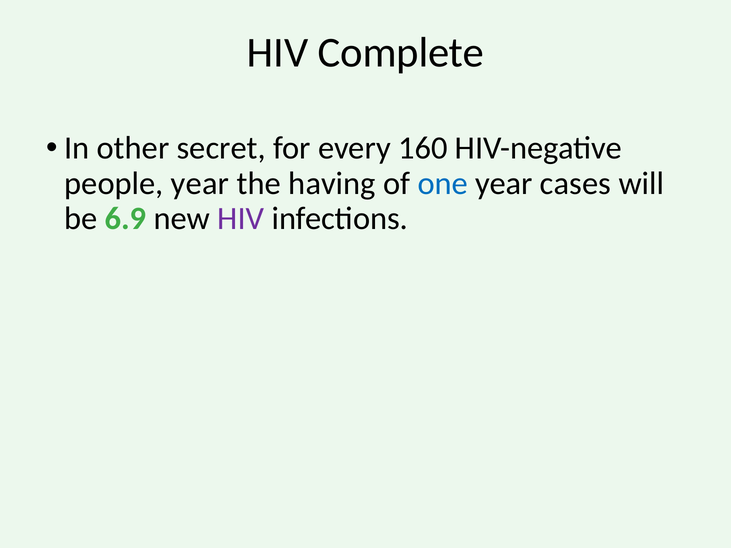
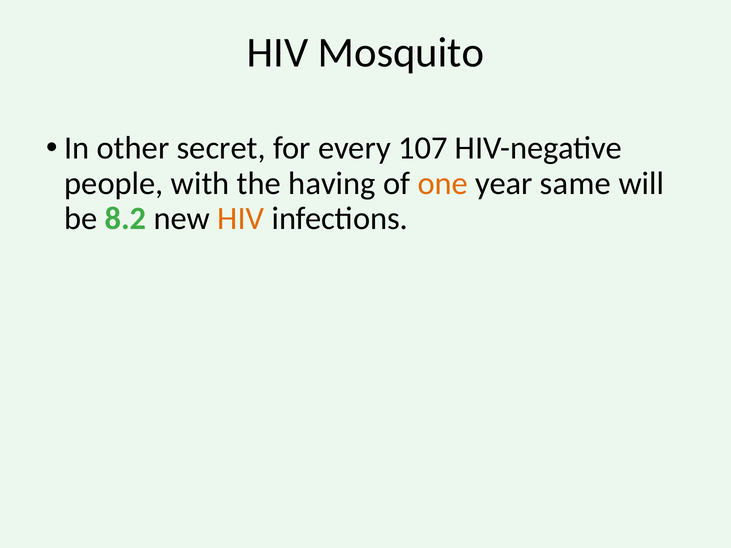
Complete: Complete -> Mosquito (401, 53)
160: 160 -> 107 (423, 148)
people year: year -> with (200, 183)
one colour: blue -> orange (443, 183)
cases: cases -> same (575, 183)
6.9: 6.9 -> 8.2 (126, 219)
HIV colour: purple -> orange (241, 219)
